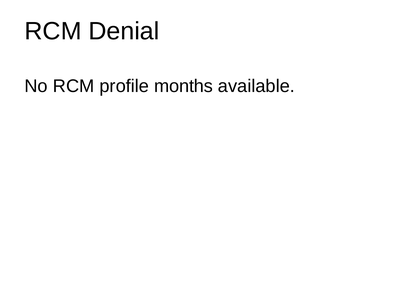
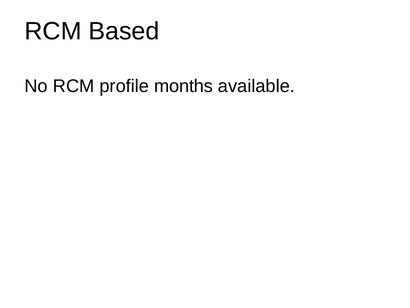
Denial: Denial -> Based (124, 31)
